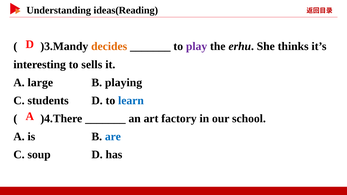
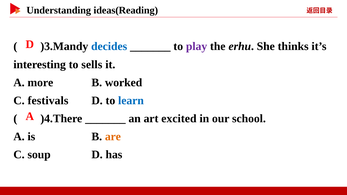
decides colour: orange -> blue (109, 46)
large: large -> more (40, 83)
playing: playing -> worked (124, 83)
students: students -> festivals (48, 101)
factory: factory -> excited (179, 119)
are colour: blue -> orange (113, 137)
